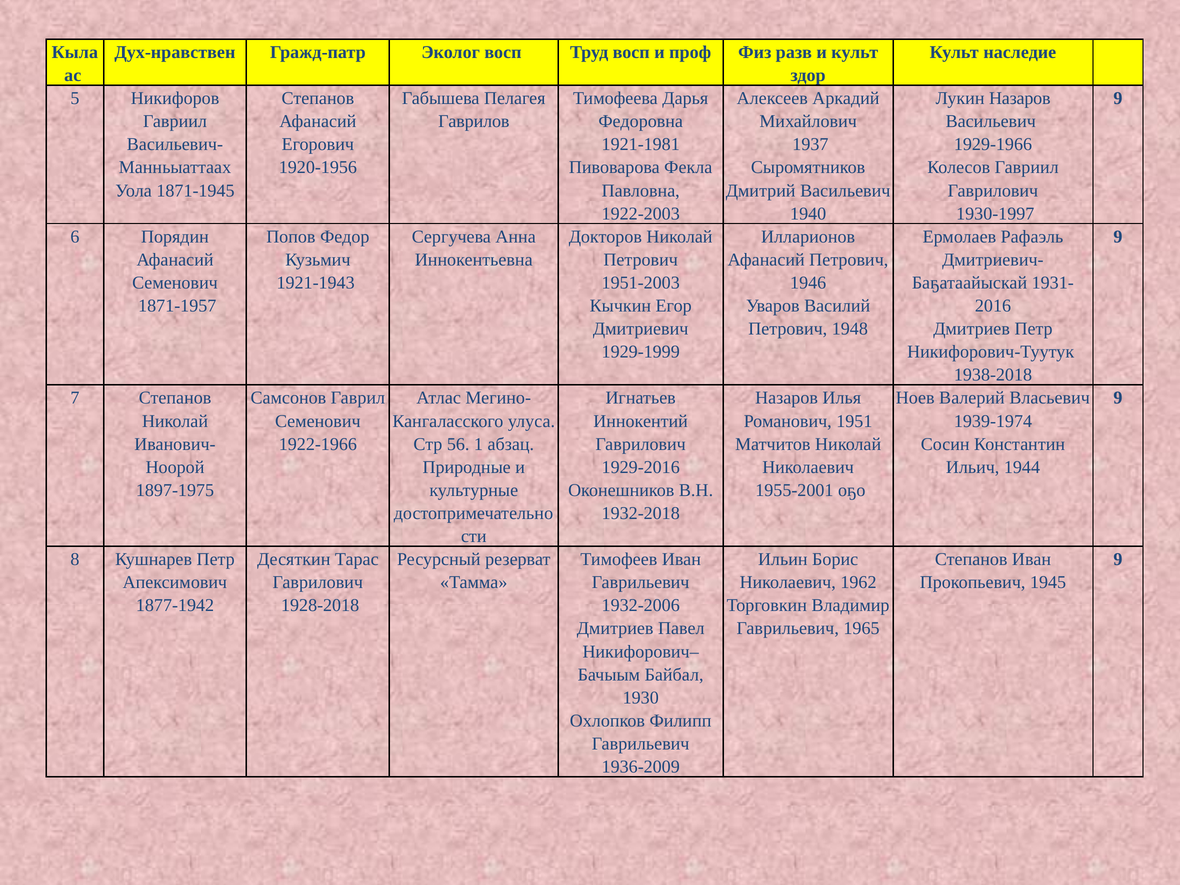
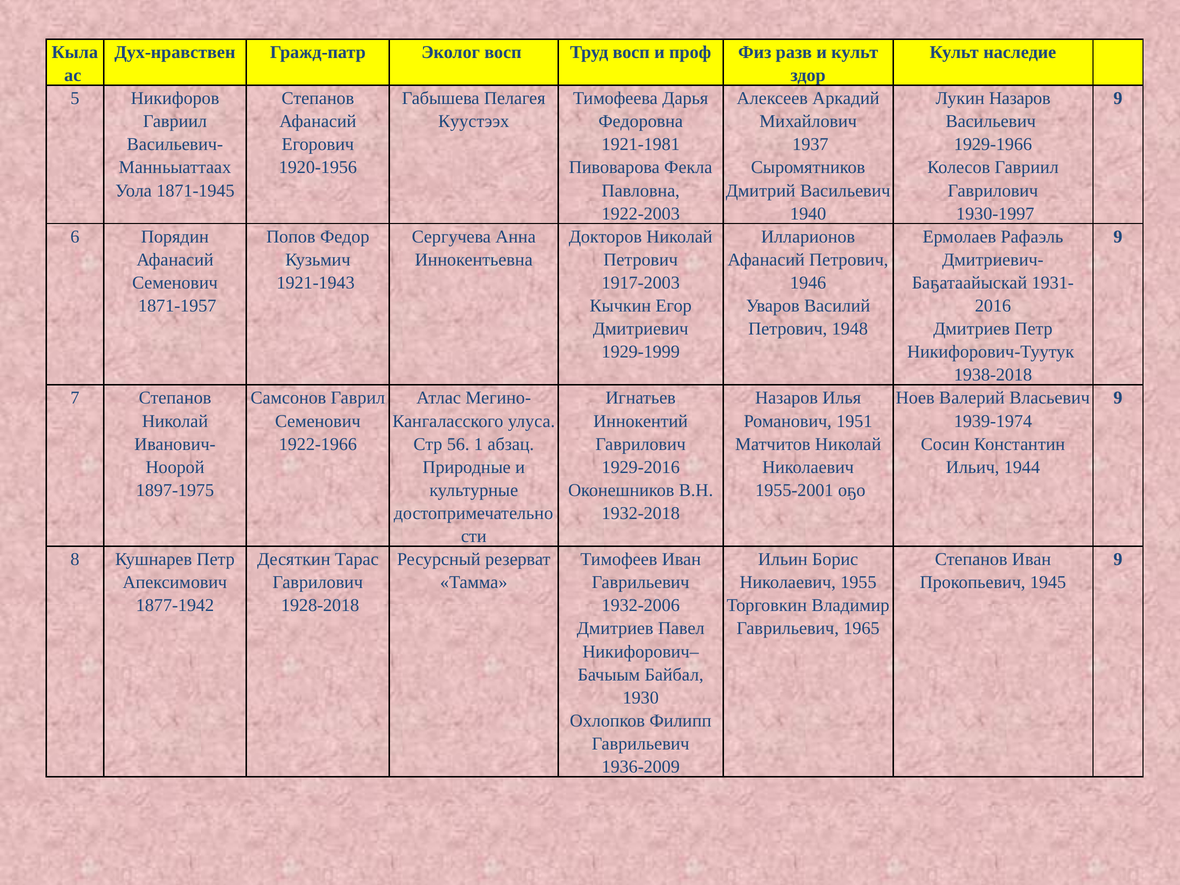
Гаврилов: Гаврилов -> Куустээх (474, 121)
1951-2003: 1951-2003 -> 1917-2003 (641, 283)
1962: 1962 -> 1955 (858, 582)
